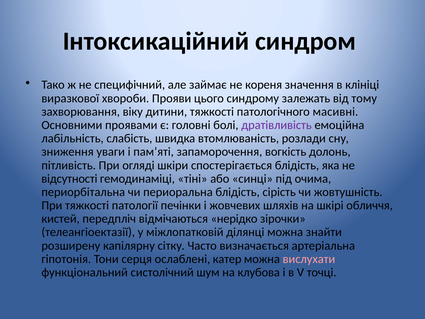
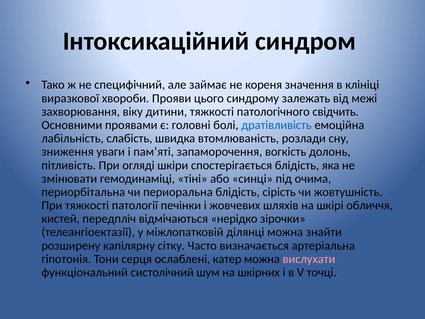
тому: тому -> межi (364, 98)
масивні: масивні -> свiдчить (336, 112)
дратiвливiсть colour: purple -> blue (276, 125)
вiдсутностi: вiдсутностi -> змiнювати (69, 179)
клубова: клубова -> шкірних (259, 272)
